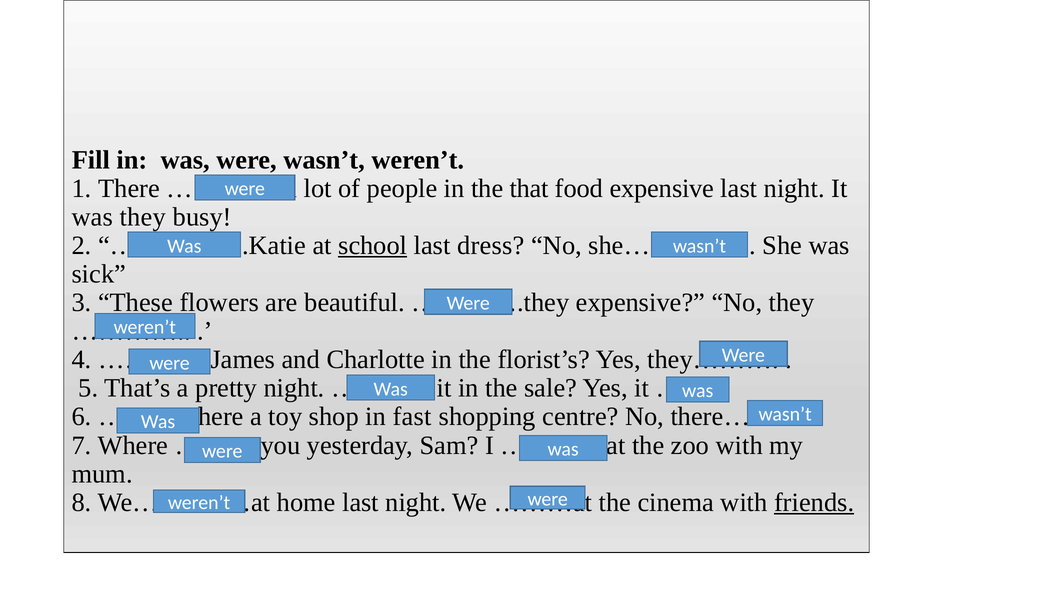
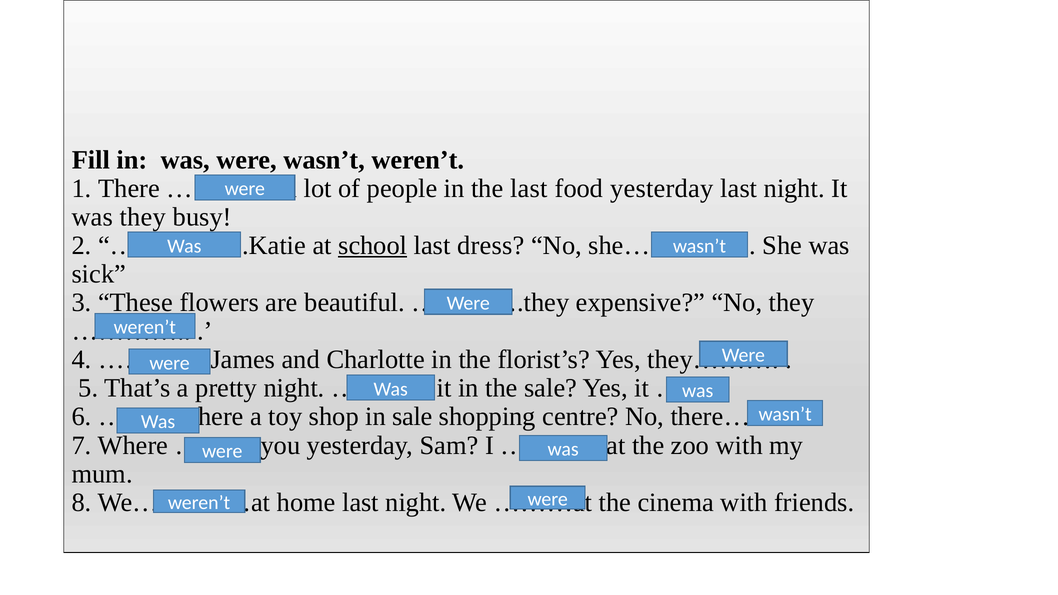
the that: that -> last (529, 188)
food expensive: expensive -> yesterday (662, 188)
in fast: fast -> sale (412, 417)
friends underline: present -> none (814, 503)
